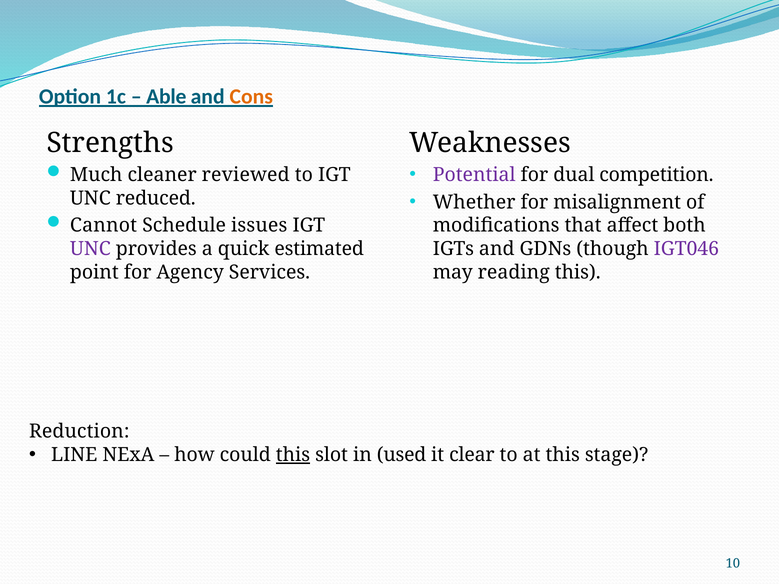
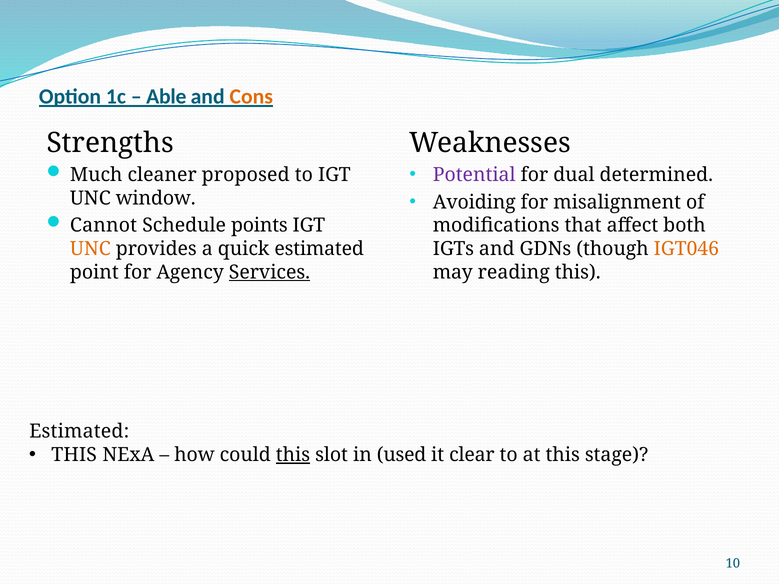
reviewed: reviewed -> proposed (246, 175)
competition: competition -> determined (656, 175)
Whether: Whether -> Avoiding (474, 202)
reduced: reduced -> window (156, 198)
issues: issues -> points (259, 225)
UNC colour: purple -> orange (90, 249)
IGT046 colour: purple -> orange (686, 249)
Services underline: none -> present (269, 272)
Reduction: Reduction -> Estimated (79, 432)
LINE: LINE -> THIS (74, 455)
